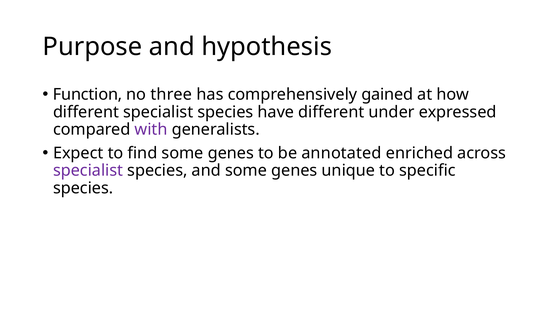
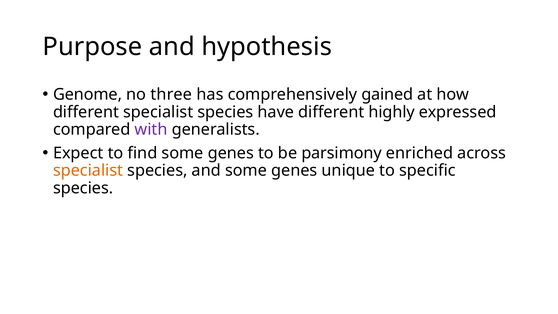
Function: Function -> Genome (88, 94)
under: under -> highly (392, 112)
annotated: annotated -> parsimony (342, 153)
specialist colour: purple -> orange (88, 170)
